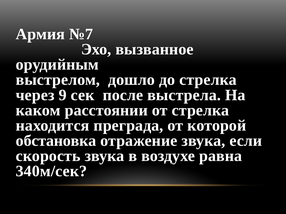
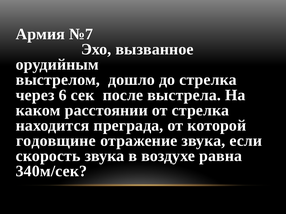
9: 9 -> 6 (63, 95)
обстановка: обстановка -> годовщине (56, 141)
